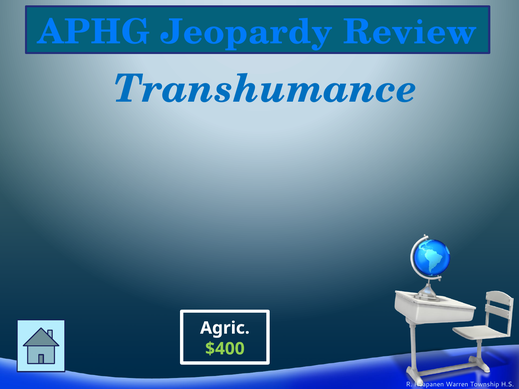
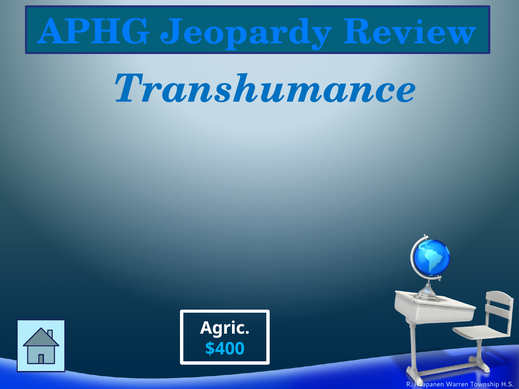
$400 colour: light green -> light blue (225, 349)
